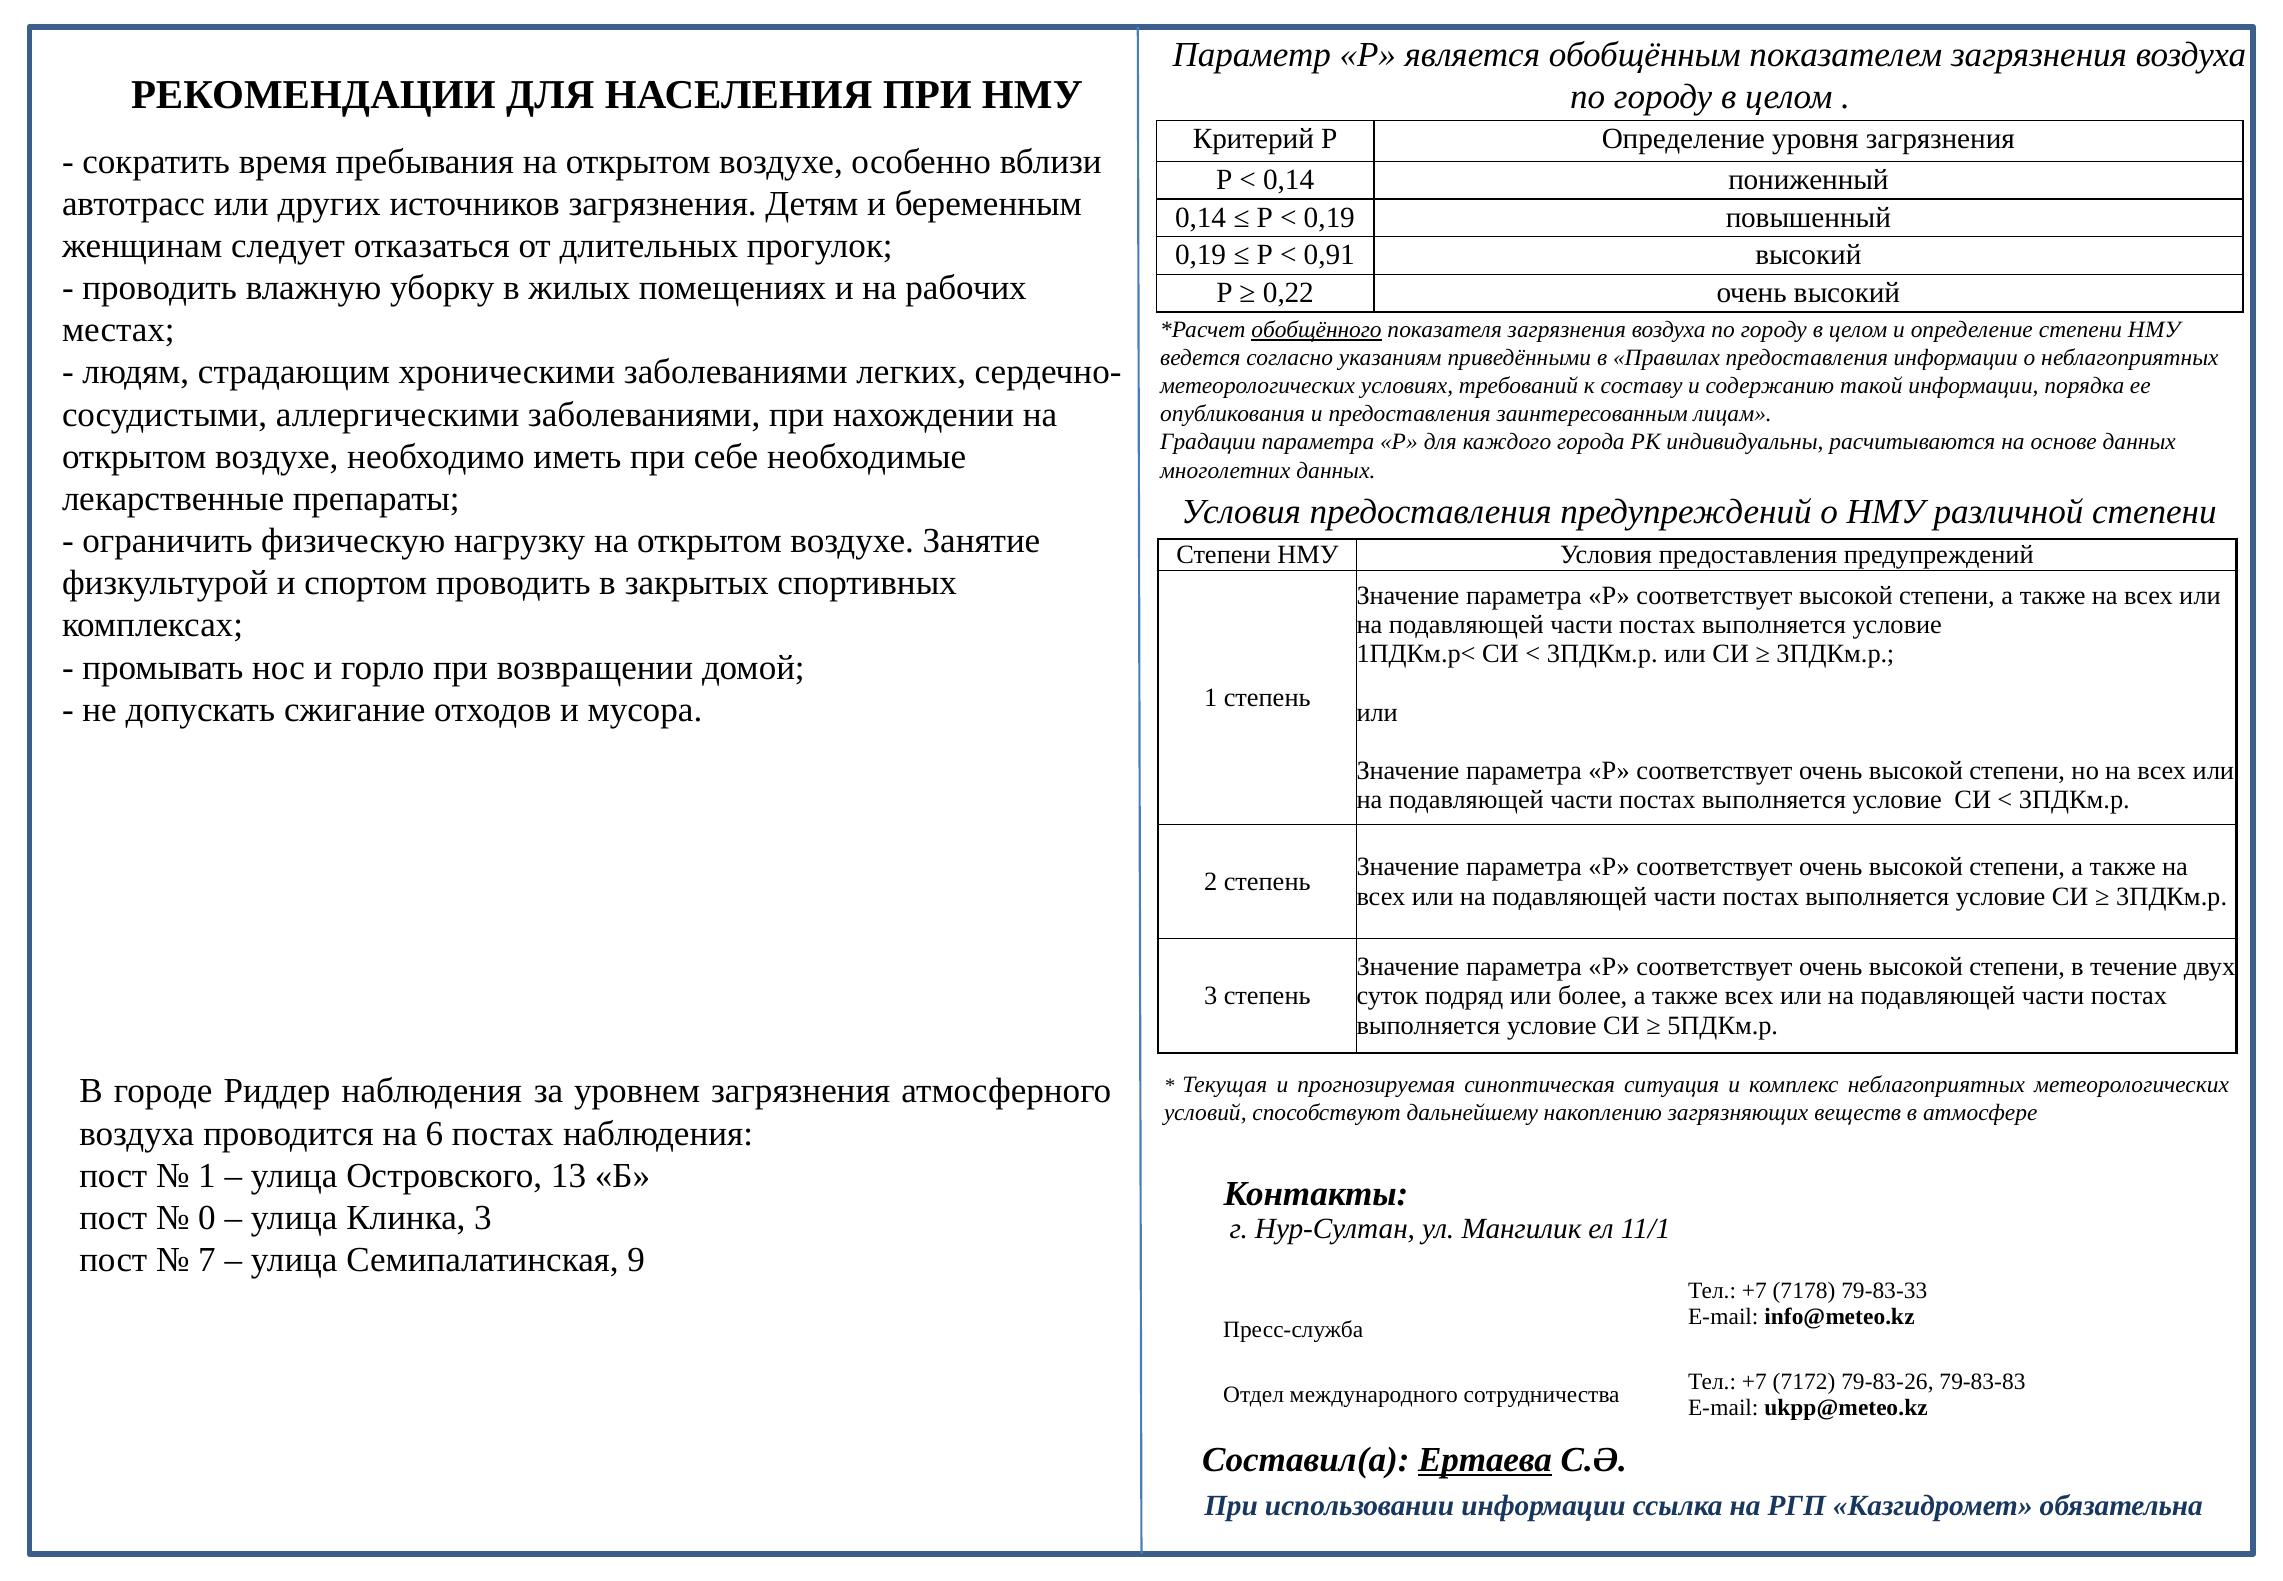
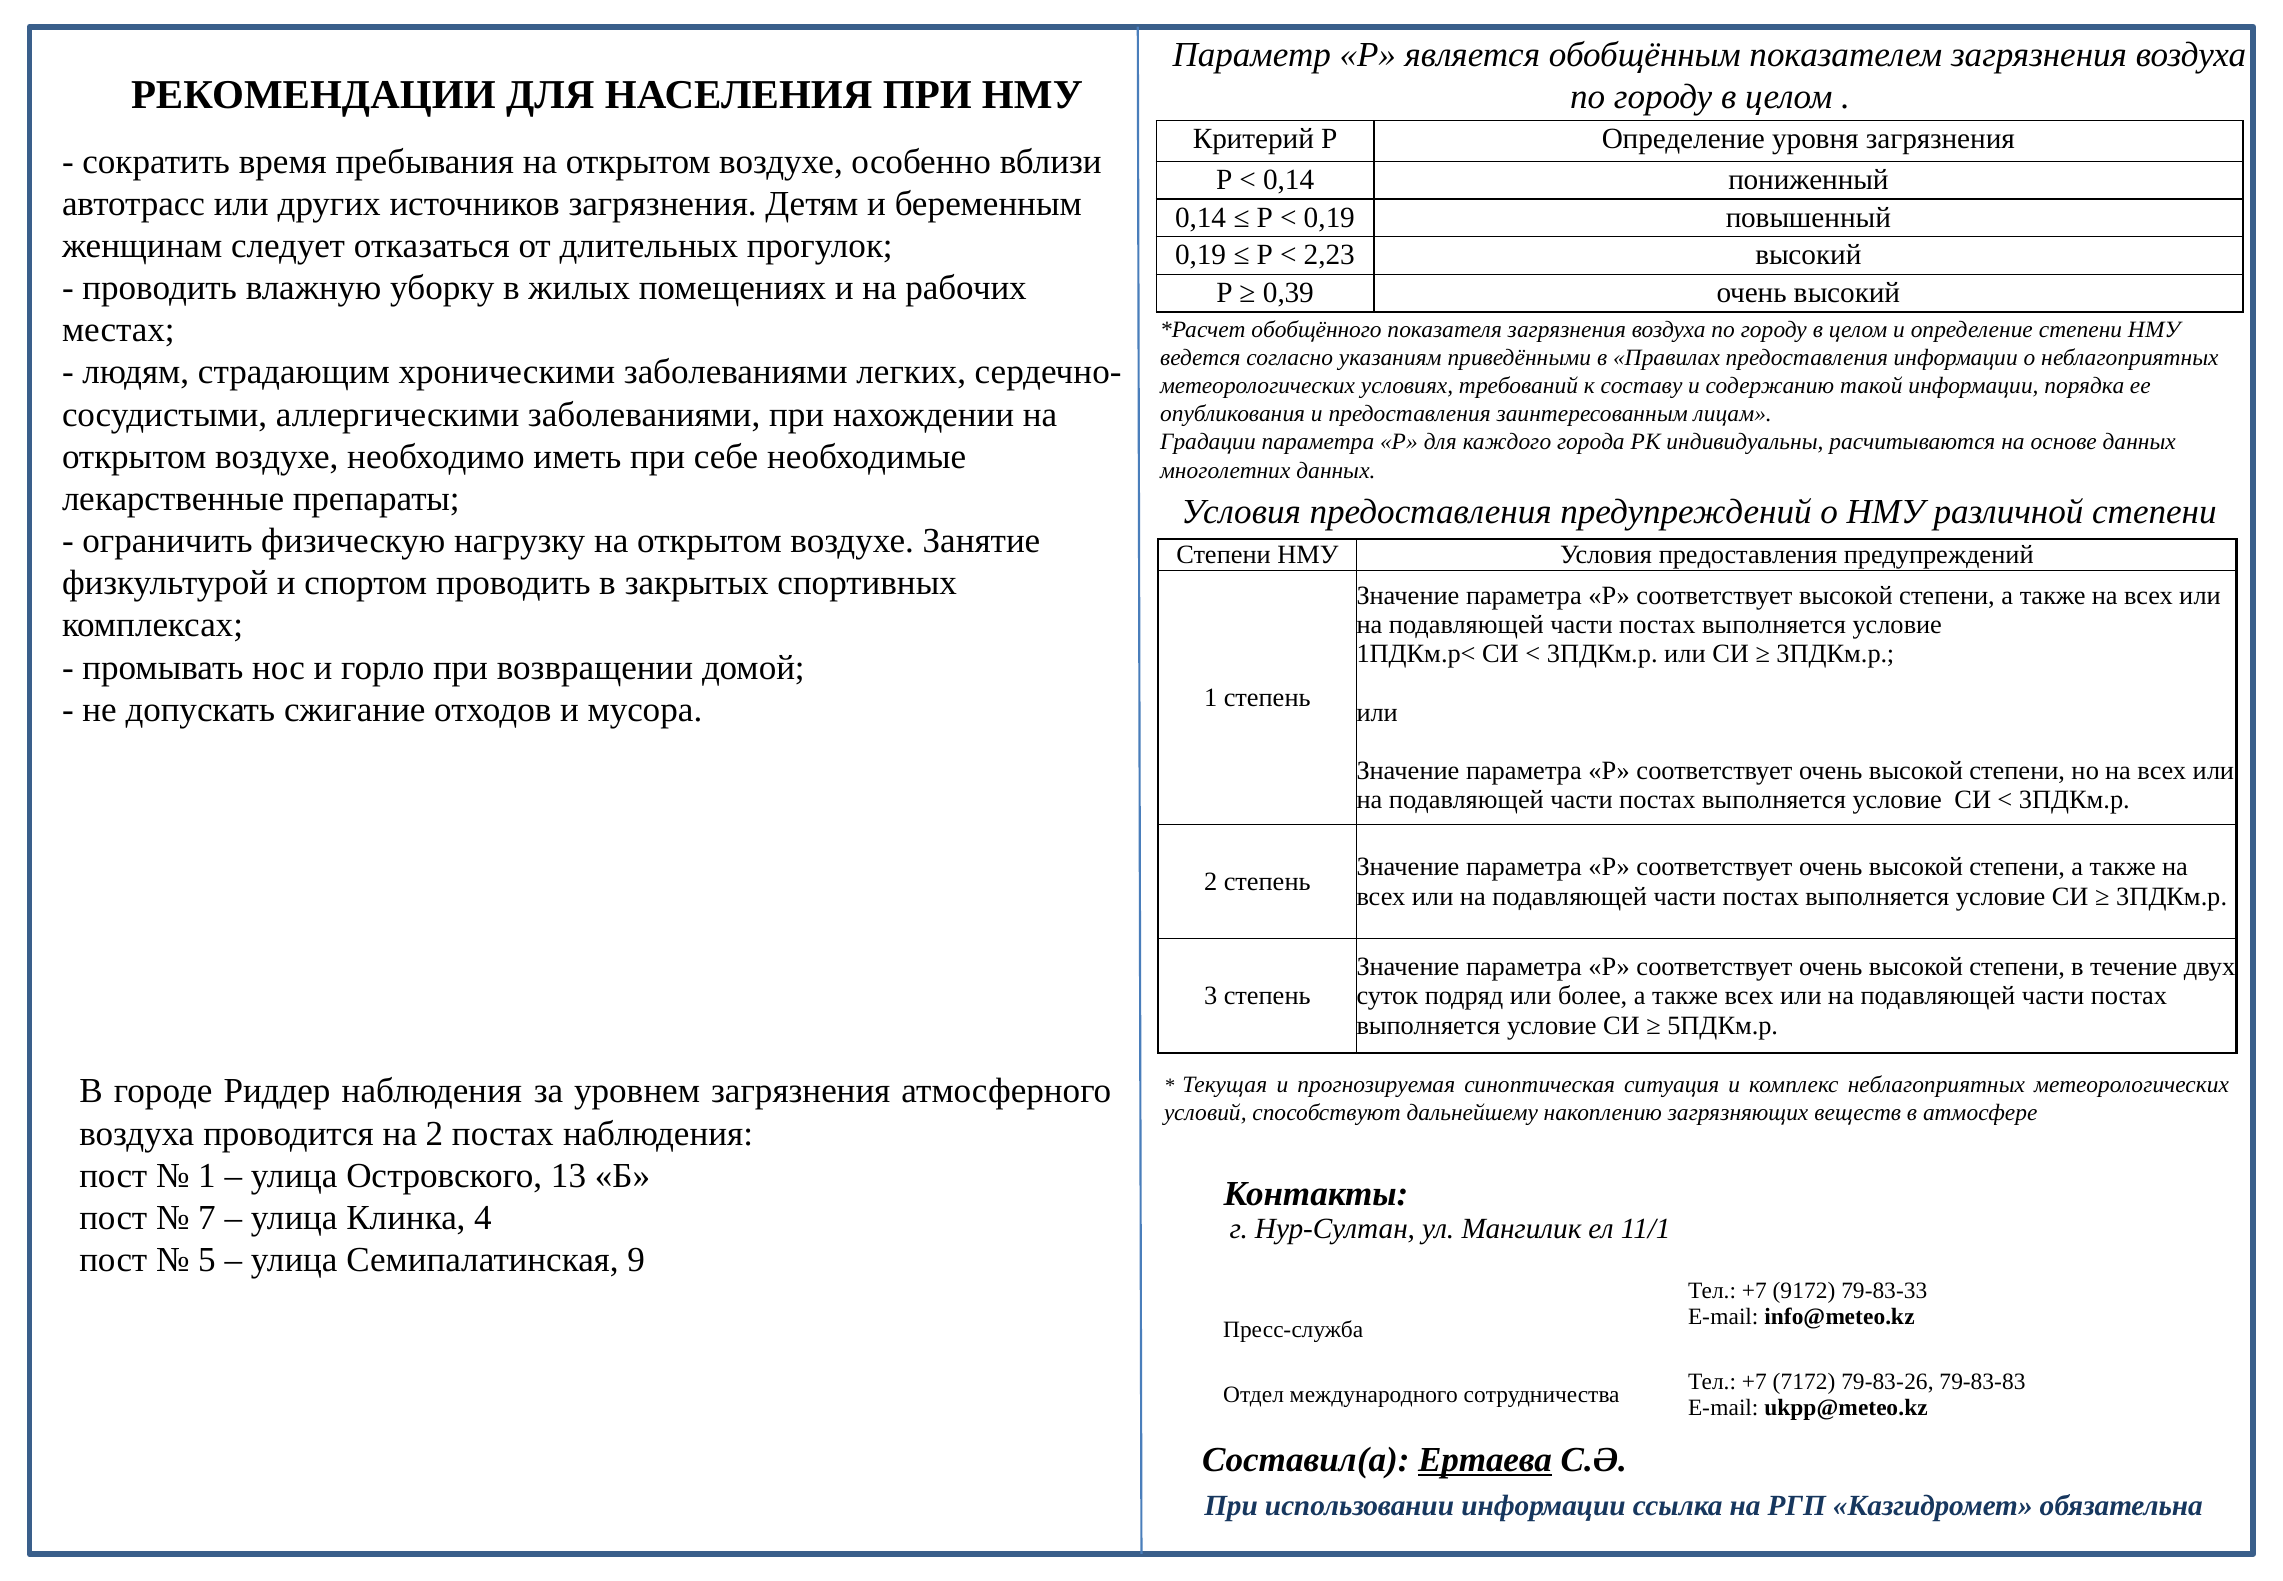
0,91: 0,91 -> 2,23 (1329, 255)
0,22: 0,22 -> 0,39 (1288, 293)
обобщённого underline: present -> none (1317, 330)
на 6: 6 -> 2 (434, 1133)
0: 0 -> 7 (207, 1217)
Клинка 3: 3 -> 4 (483, 1217)
7: 7 -> 5 (207, 1260)
7178: 7178 -> 9172 (1804, 1290)
